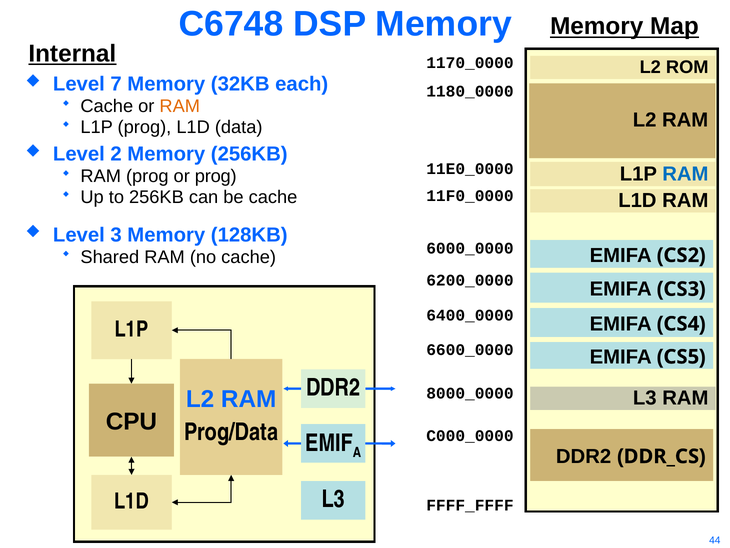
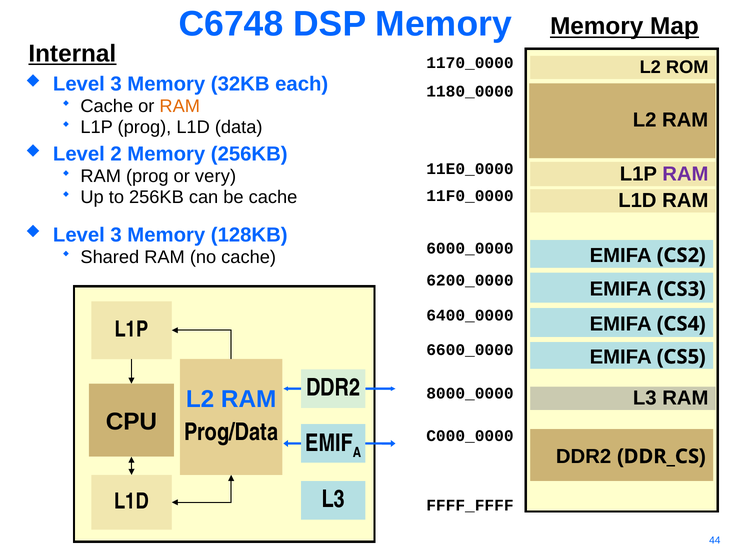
7: 7 -> 3 (116, 84)
RAM colour: blue -> purple (685, 174)
or prog: prog -> very (216, 176)
